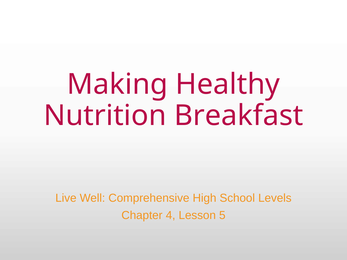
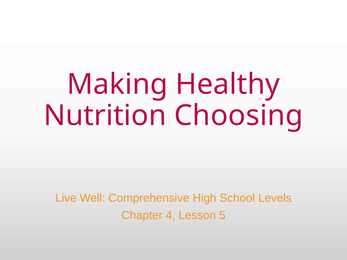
Breakfast: Breakfast -> Choosing (239, 116)
